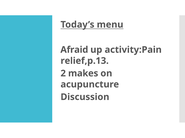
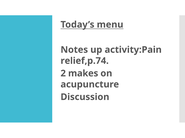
Afraid: Afraid -> Notes (74, 50)
relief,p.13: relief,p.13 -> relief,p.74 (85, 61)
